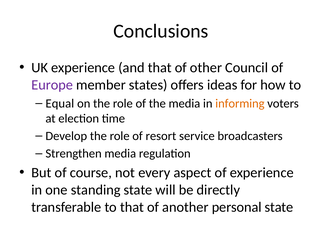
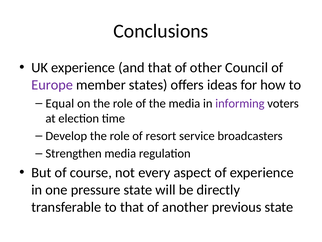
informing colour: orange -> purple (240, 103)
standing: standing -> pressure (96, 190)
personal: personal -> previous (237, 207)
